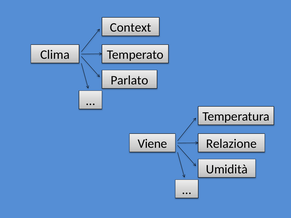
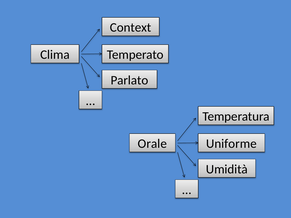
Viene: Viene -> Orale (152, 144)
Relazione: Relazione -> Uniforme (231, 144)
